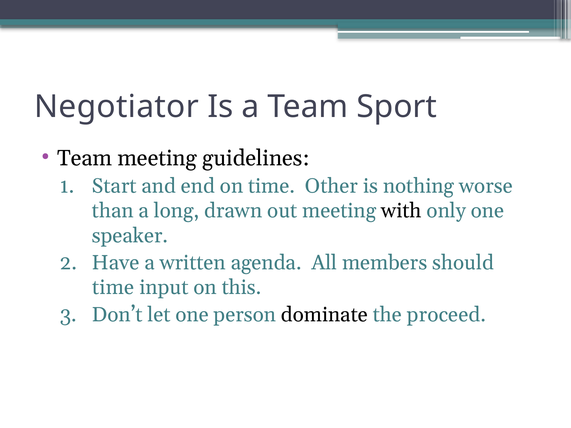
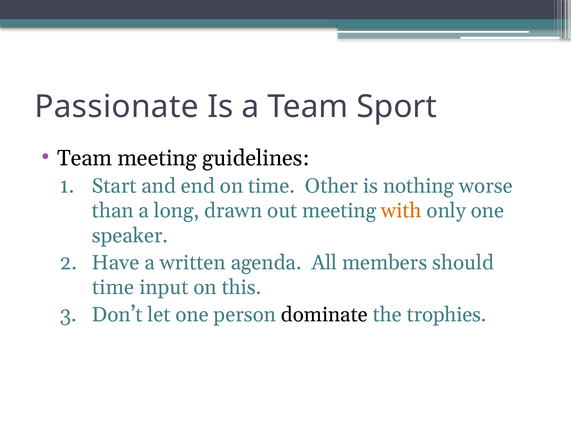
Negotiator: Negotiator -> Passionate (117, 107)
with colour: black -> orange (401, 211)
proceed: proceed -> trophies (447, 315)
